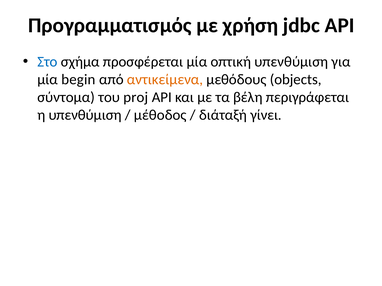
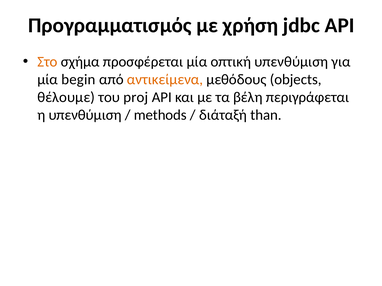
Στο colour: blue -> orange (47, 62)
σύντομα: σύντομα -> θέλουμε (66, 97)
μέθοδος: μέθοδος -> methods (160, 115)
γίνει: γίνει -> than (266, 115)
